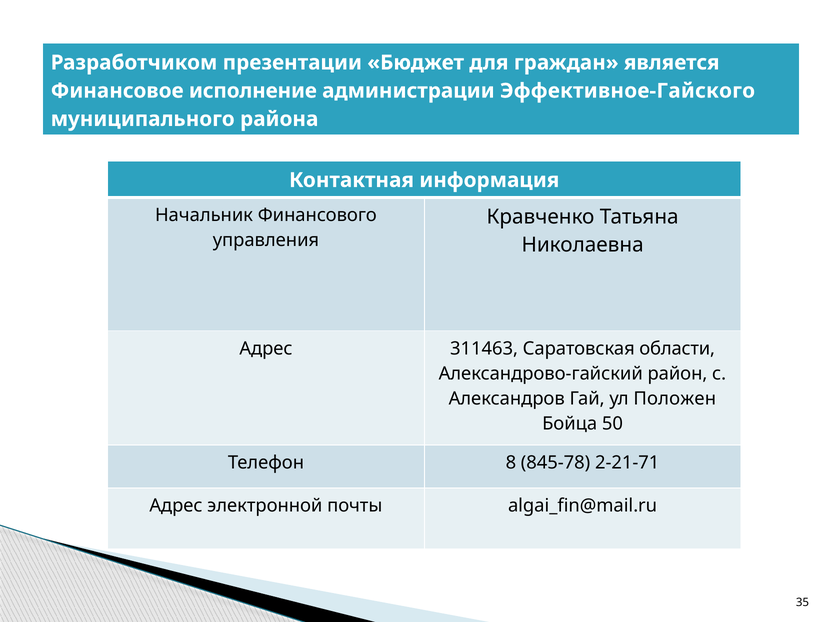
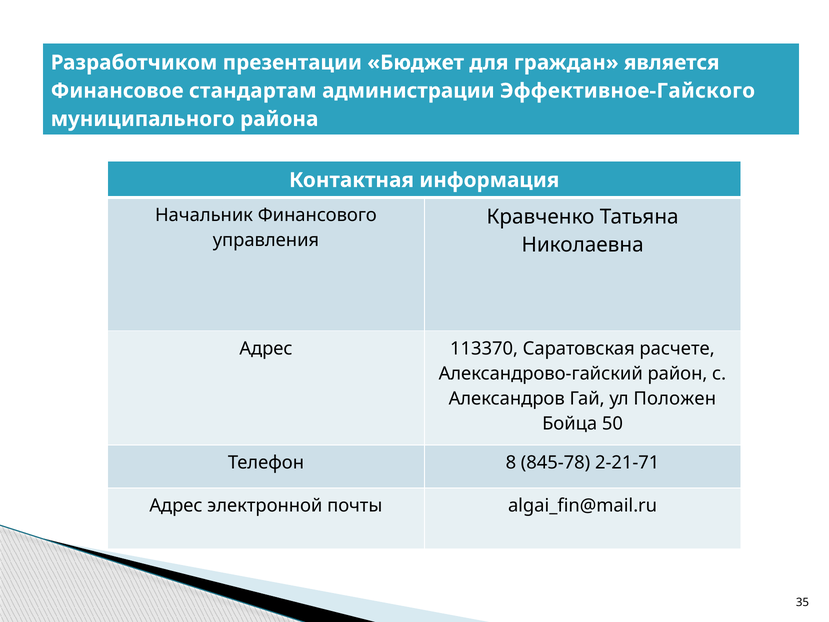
исполнение: исполнение -> стандартам (253, 91)
311463: 311463 -> 113370 (484, 348)
области: области -> расчете (677, 348)
